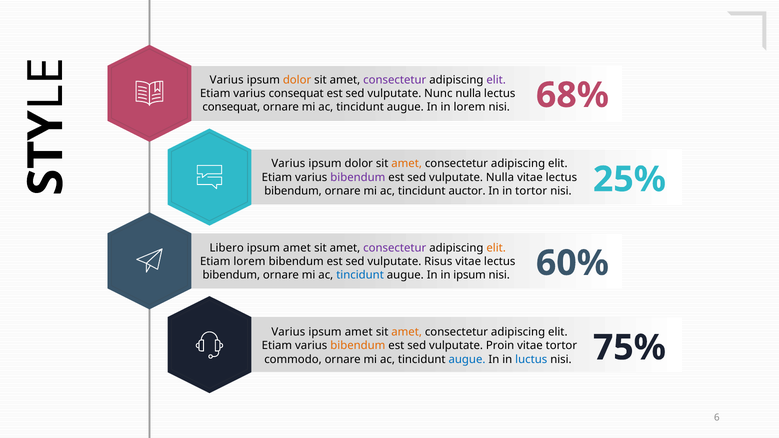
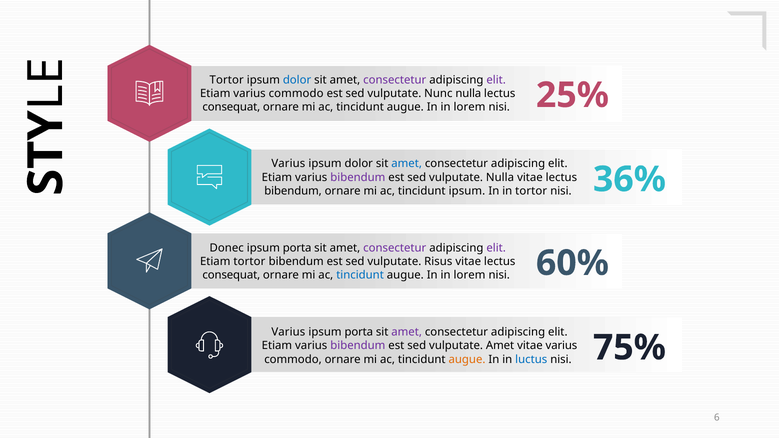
Varius: Varius -> Tortor (227, 80)
dolor colour: orange -> blue (297, 80)
68%: 68% -> 25% (572, 95)
Etiam varius consequat: consequat -> commodo (296, 94)
amet colour: orange -> blue (407, 164)
25%: 25% -> 36% (629, 179)
tincidunt auctor: auctor -> ipsum (467, 191)
Libero: Libero -> Donec (227, 248)
amet: amet -> porta (297, 248)
elit colour: orange -> purple (496, 248)
Etiam lorem: lorem -> tortor (249, 262)
bibendum: bibendum -> consequat (231, 275)
ipsum: ipsum -> lorem (469, 275)
amet: amet -> porta (359, 332)
amet colour: orange -> purple (407, 332)
bibendum colour: orange -> purple (358, 346)
vulputate Proin: Proin -> Amet (500, 346)
vitae tortor: tortor -> varius (561, 346)
augue colour: blue -> orange (467, 359)
